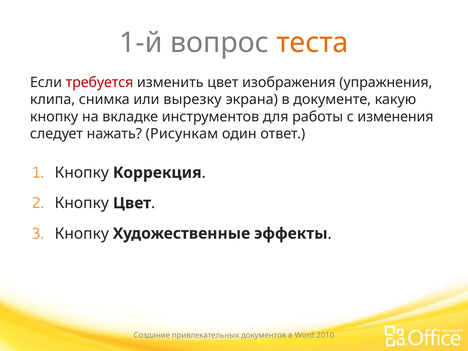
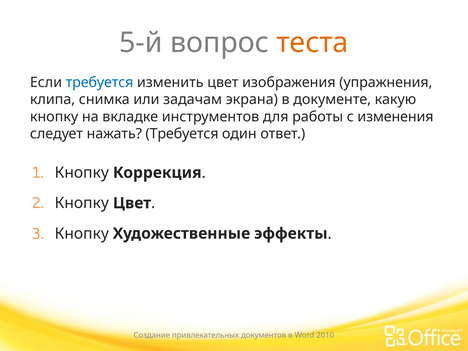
1-й: 1-й -> 5-й (141, 43)
требуется colour: red -> blue (100, 82)
вырезку: вырезку -> задачам (193, 100)
нажать Рисункам: Рисункам -> Требуется (182, 134)
